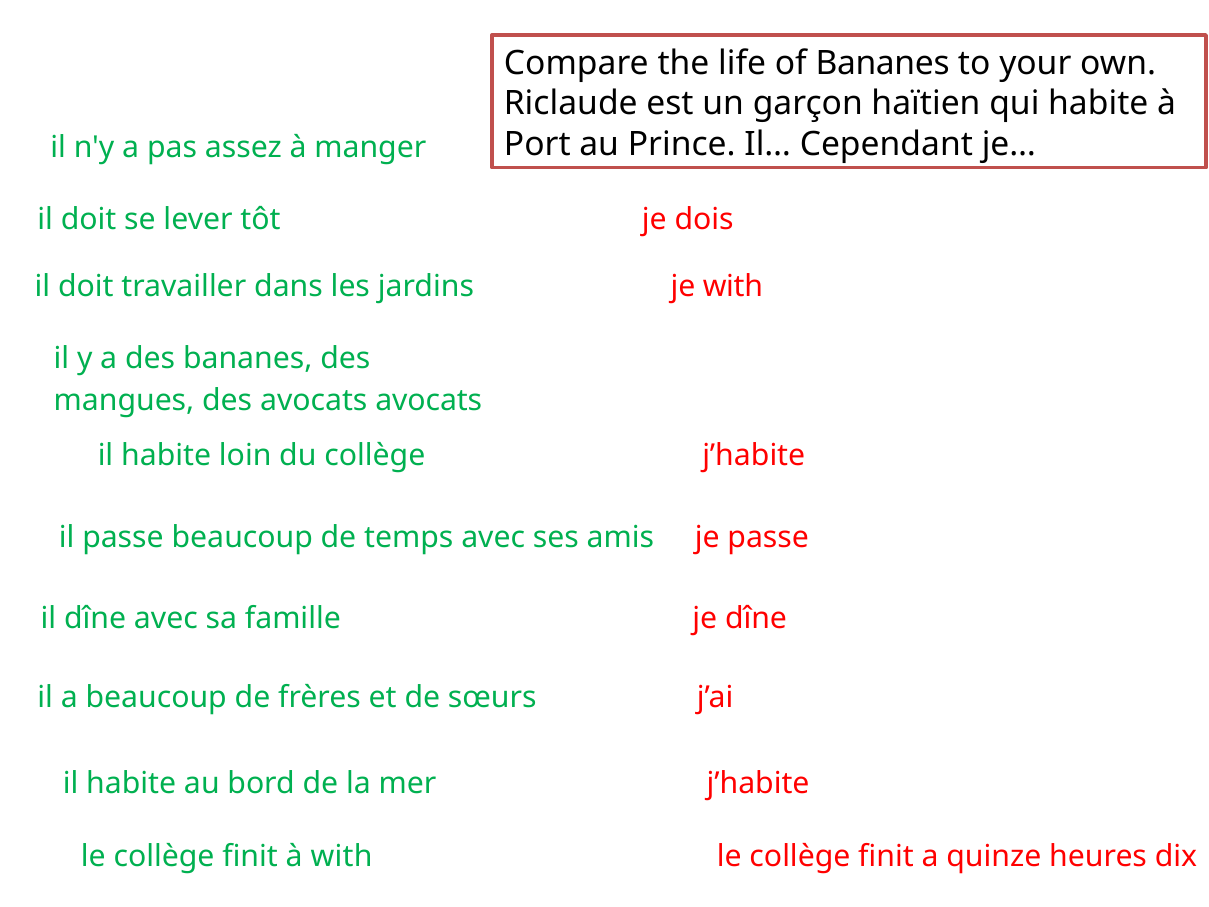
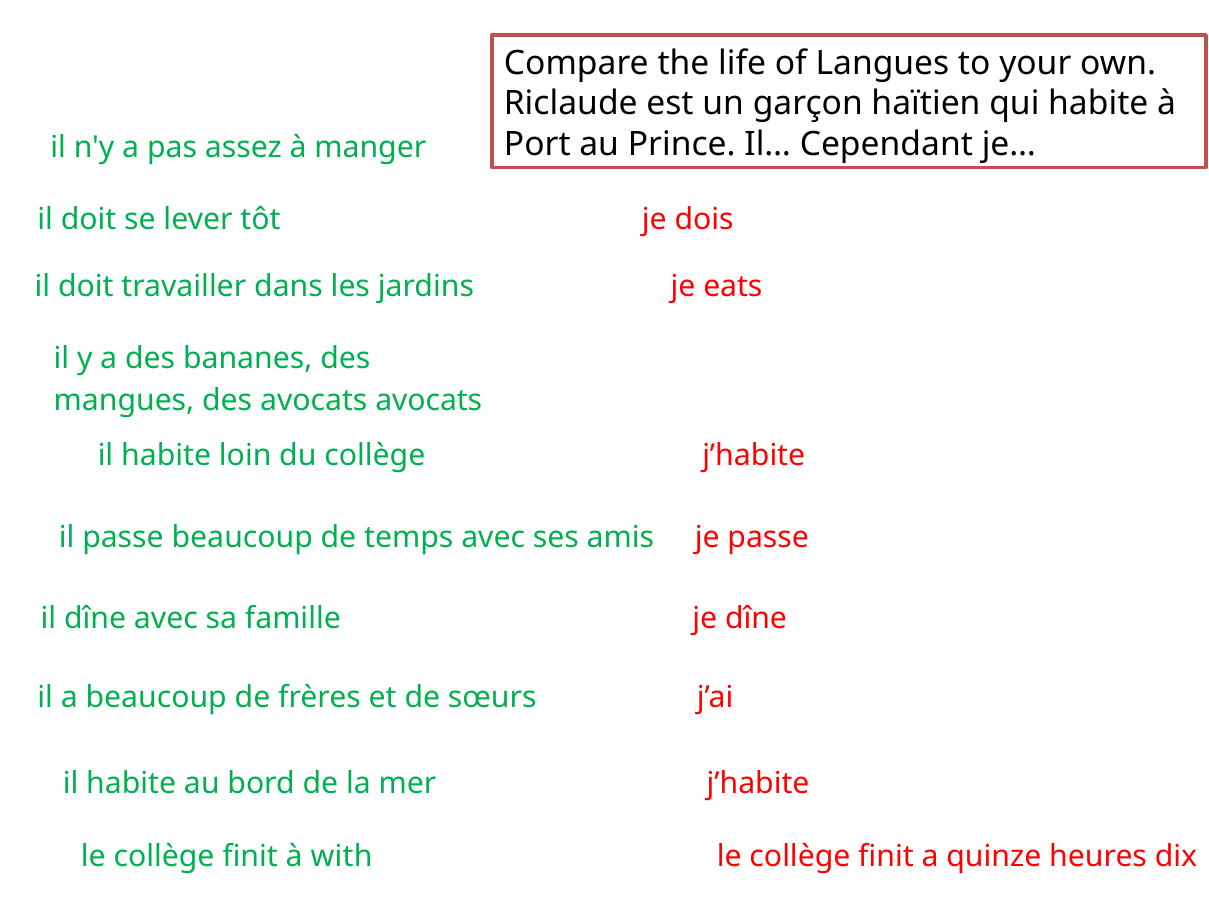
of Bananes: Bananes -> Langues (882, 63)
je with: with -> eats (733, 286)
